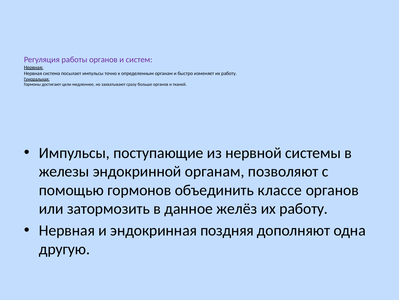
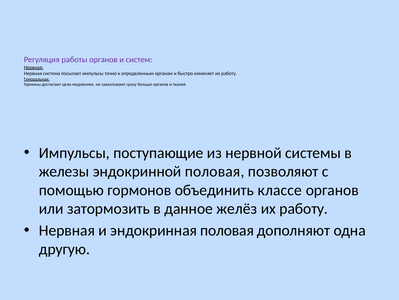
эндокринной органам: органам -> половая (215, 171)
эндокринная поздняя: поздняя -> половая (227, 230)
